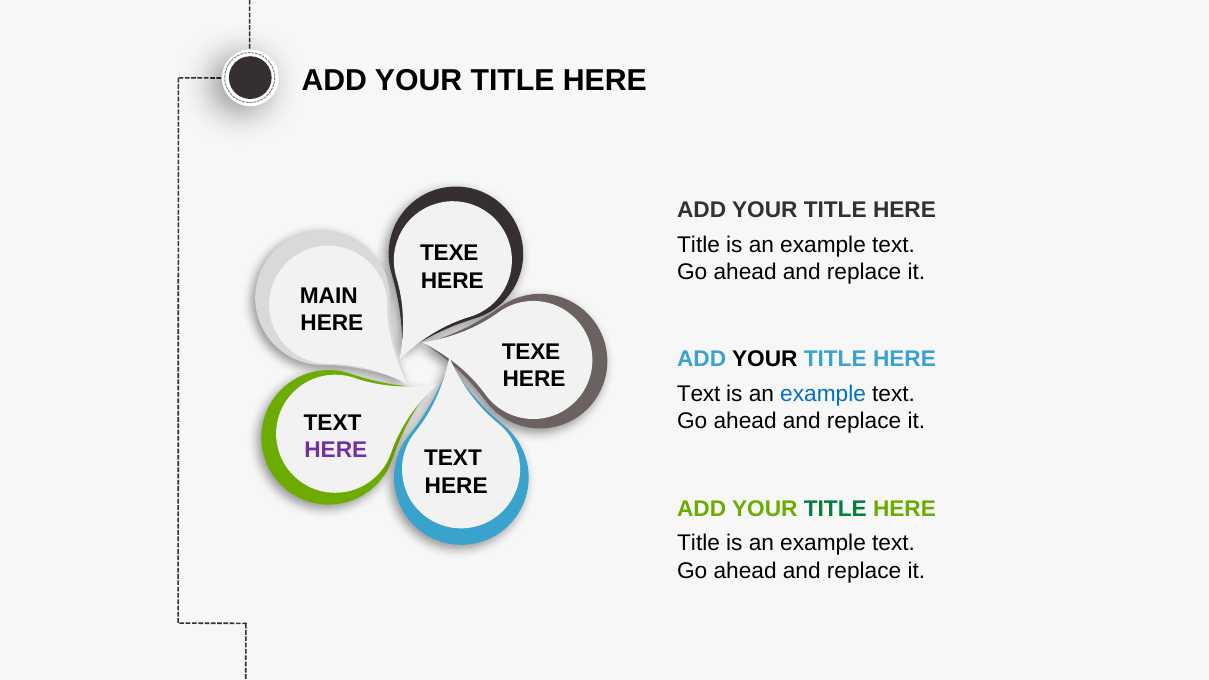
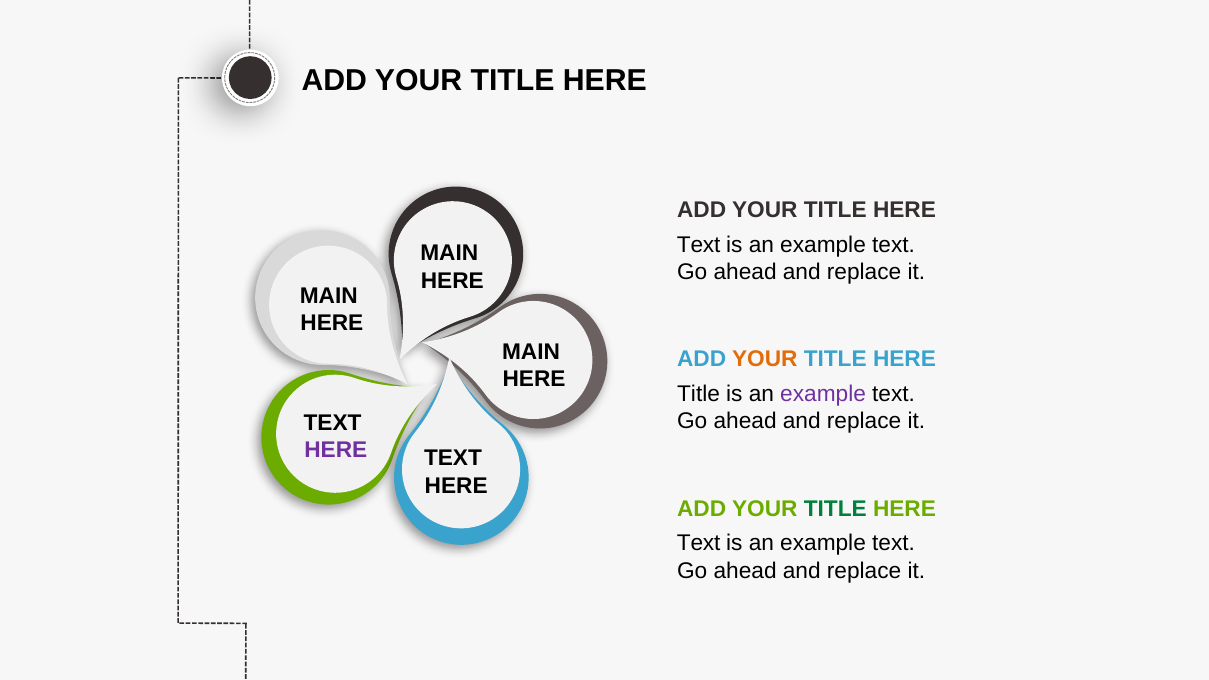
Title: Title -> Text (699, 245)
TEXE: TEXE -> MAIN (449, 253)
TEXE: TEXE -> MAIN (531, 352)
YOUR colour: black -> orange (765, 360)
Text: Text -> Title (699, 394)
example colour: blue -> purple (823, 394)
Title: Title -> Text (699, 543)
